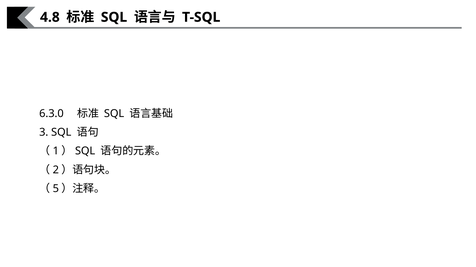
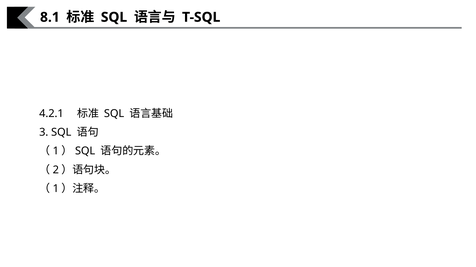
4.8: 4.8 -> 8.1 (50, 17)
6.3.0: 6.3.0 -> 4.2.1 (51, 114)
5: 5 -> 1 (56, 189)
